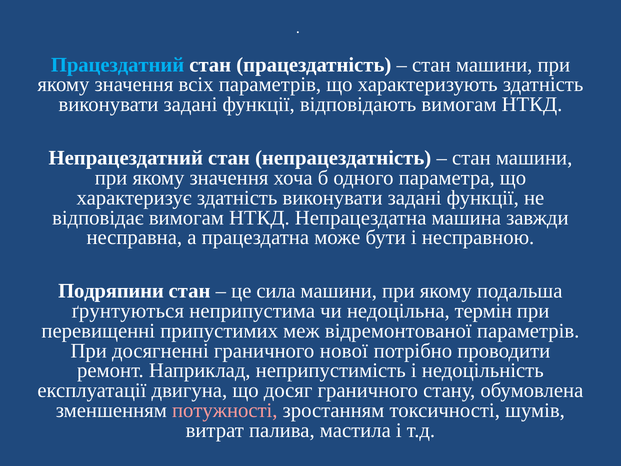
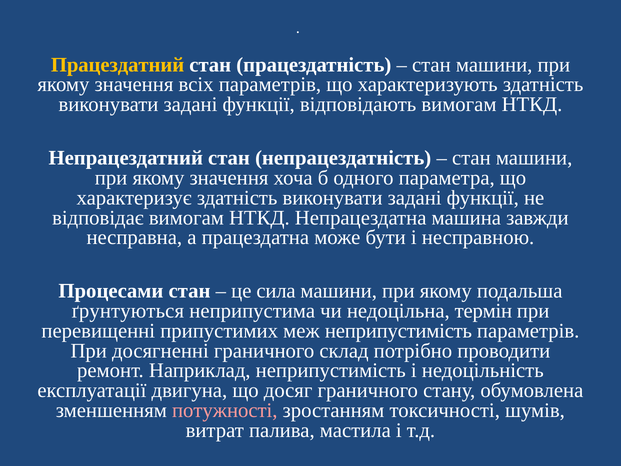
Працездатний colour: light blue -> yellow (118, 65)
Подряпини: Подряпини -> Процесами (111, 291)
меж відремонтованої: відремонтованої -> неприпустимість (398, 331)
нової: нової -> склад (344, 351)
